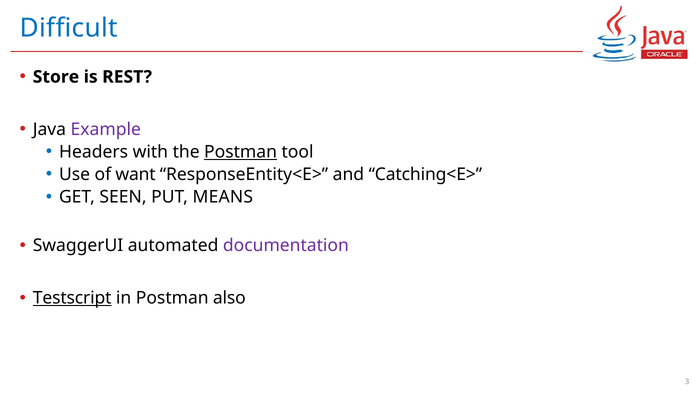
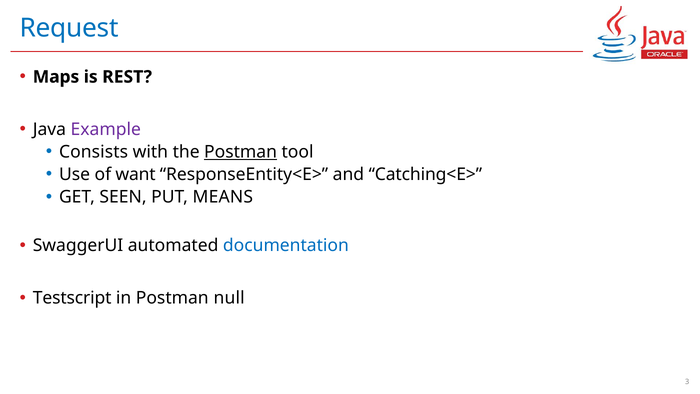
Difficult: Difficult -> Request (69, 28)
Store: Store -> Maps (56, 77)
Headers: Headers -> Consists (94, 152)
documentation colour: purple -> blue (286, 246)
Testscript underline: present -> none (72, 298)
also: also -> null (229, 298)
